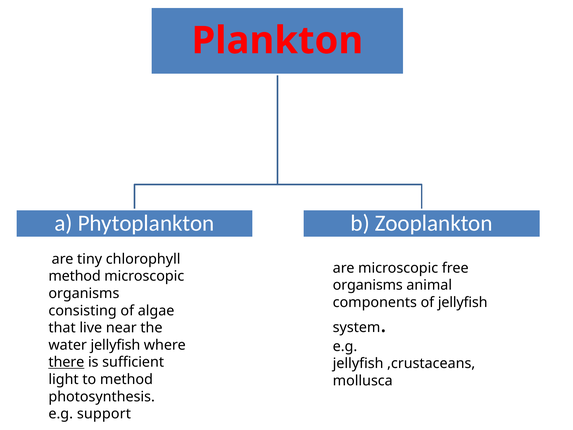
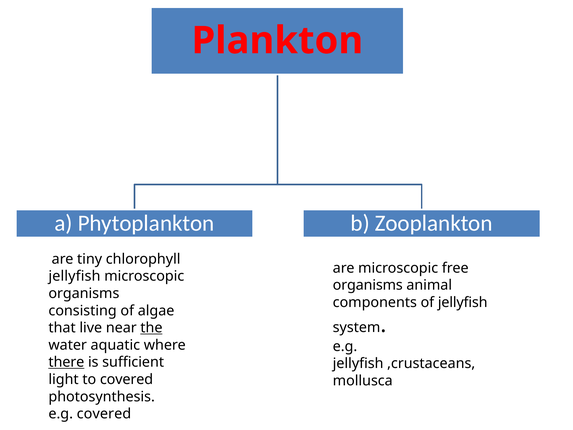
method: method -> jellyfish (74, 276)
the underline: none -> present (151, 328)
water jellyfish: jellyfish -> aquatic (115, 345)
to method: method -> covered (127, 379)
e.g support: support -> covered (104, 414)
